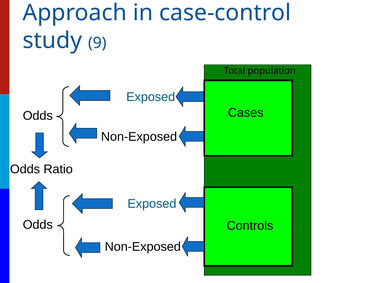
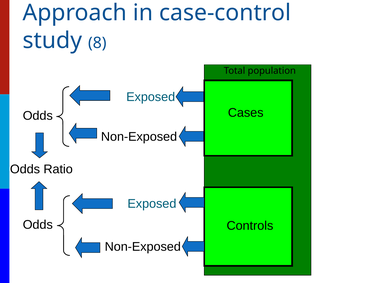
9: 9 -> 8 (97, 43)
